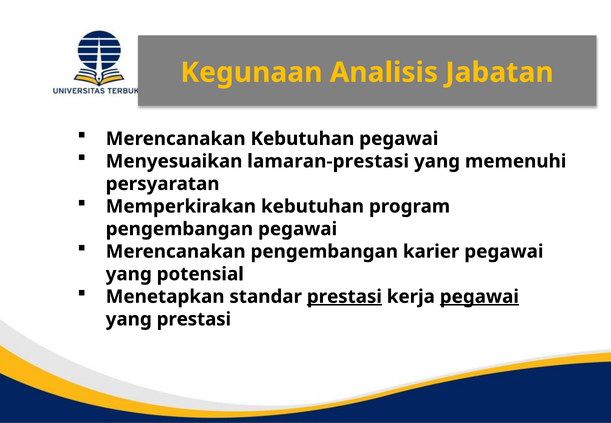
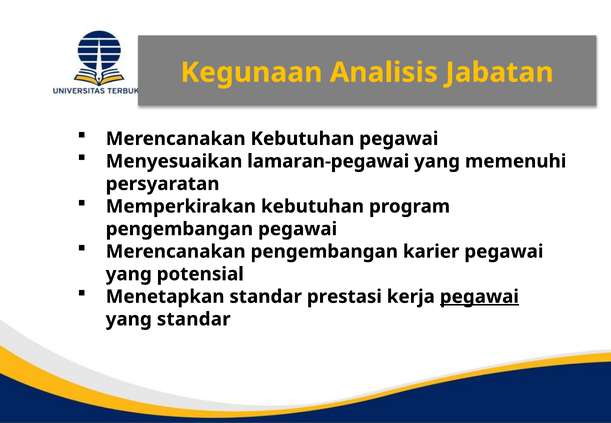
lamaran-prestasi: lamaran-prestasi -> lamaran-pegawai (328, 161)
prestasi underline: present -> none (344, 297)
yang prestasi: prestasi -> standar (194, 319)
